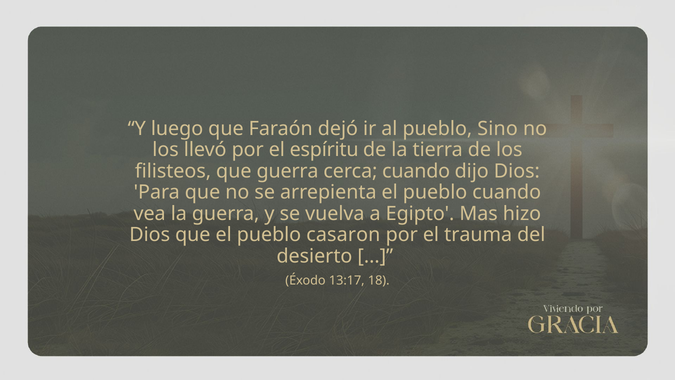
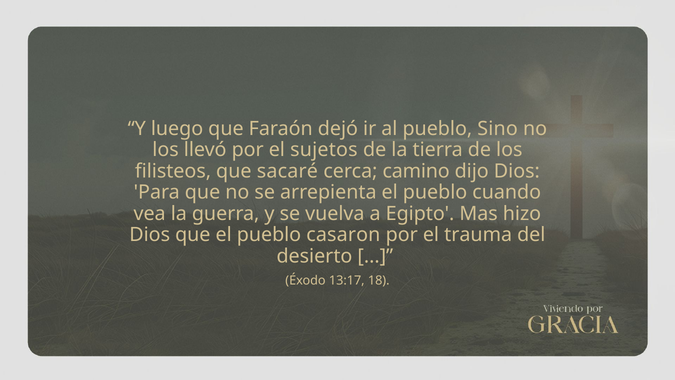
espíritu: espíritu -> sujetos (324, 150)
que guerra: guerra -> sacaré (287, 171)
cerca cuando: cuando -> camino (416, 171)
